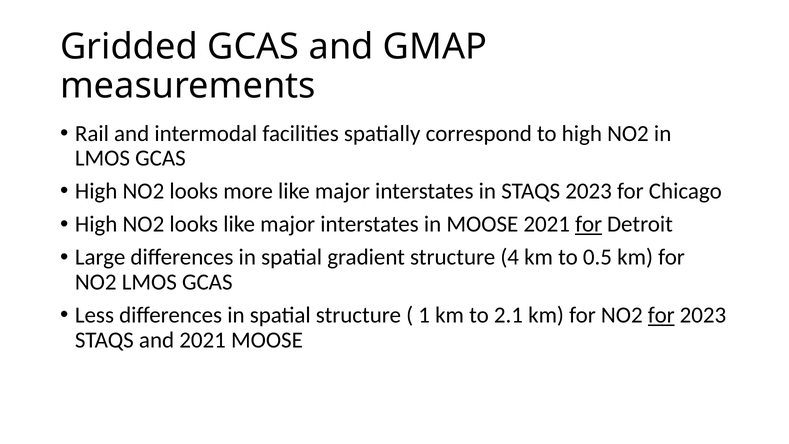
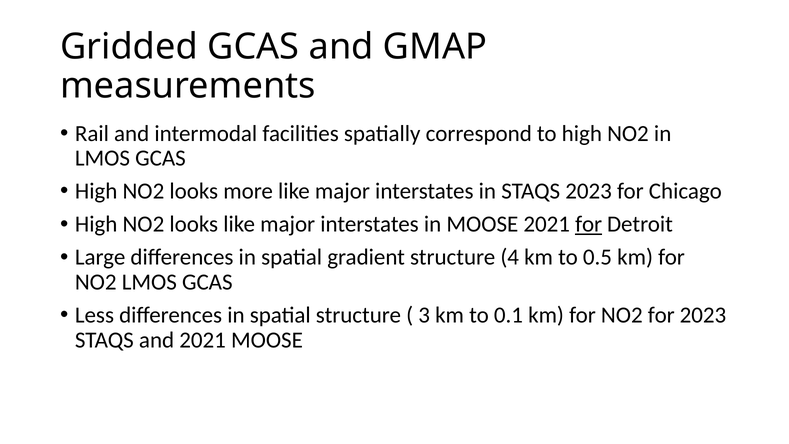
1: 1 -> 3 (424, 315)
2.1: 2.1 -> 0.1 (508, 315)
for underline: present -> none (661, 315)
